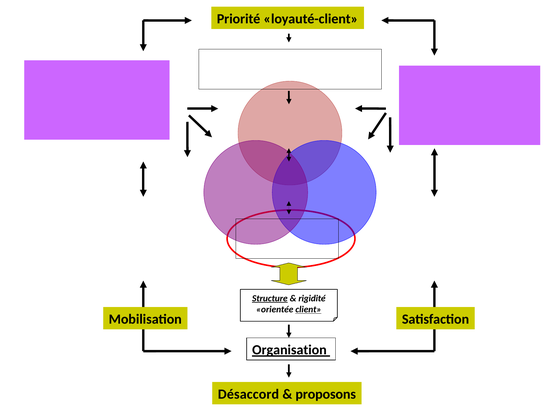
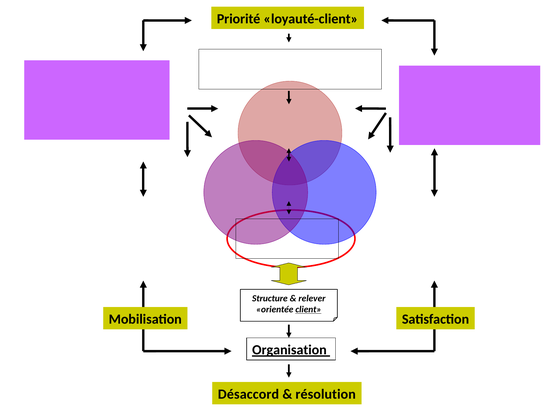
Structure underline: present -> none (270, 298)
rigidité: rigidité -> relever (312, 298)
proposons: proposons -> résolution (326, 394)
